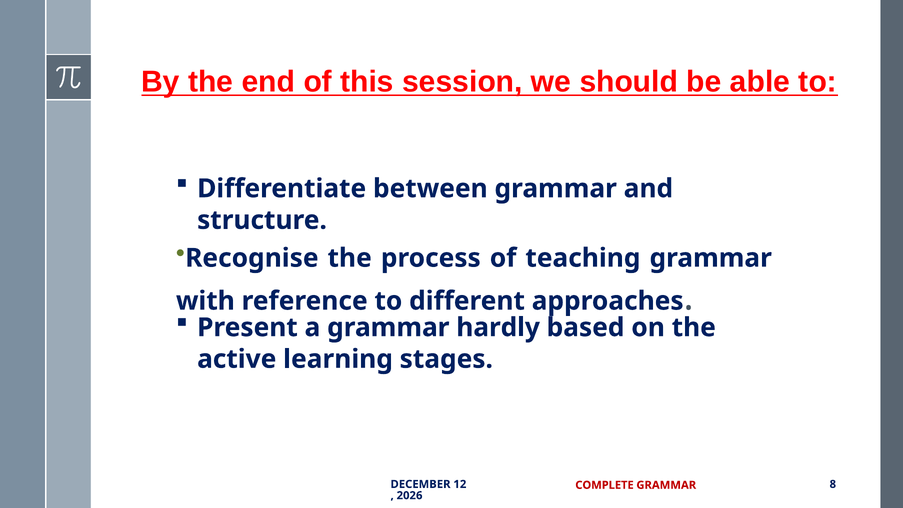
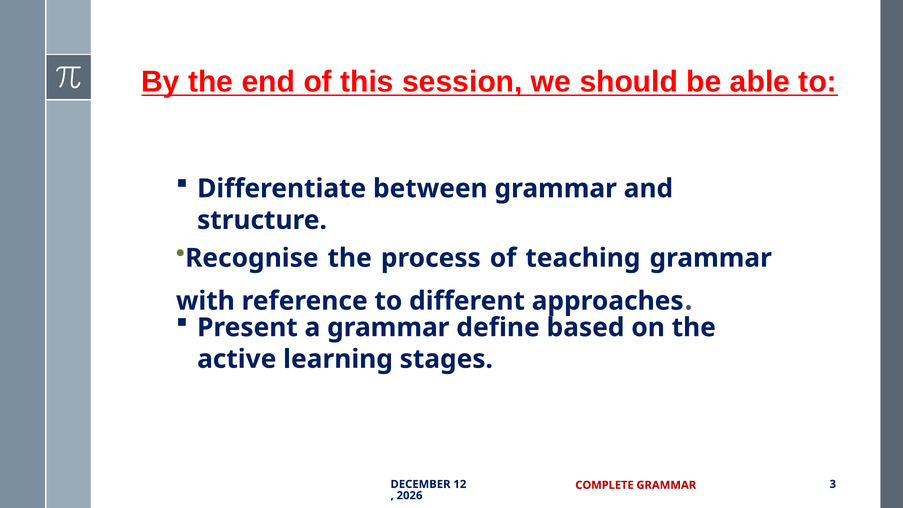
hardly: hardly -> define (498, 327)
8: 8 -> 3 (833, 484)
